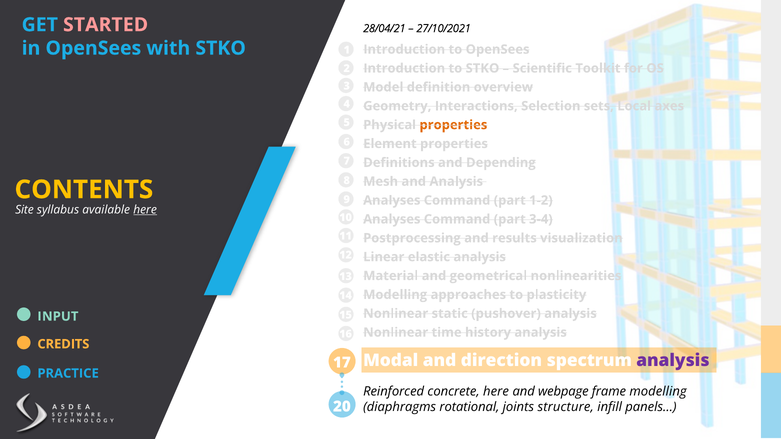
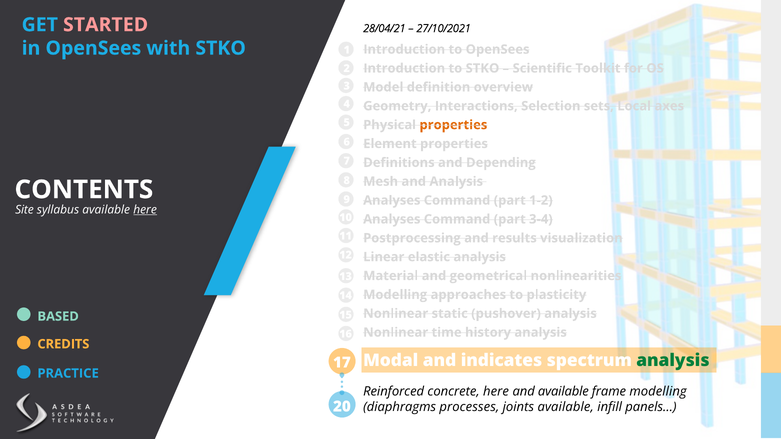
CONTENTS colour: yellow -> white (84, 190)
INPUT: INPUT -> BASED (58, 317)
direction: direction -> indicates (501, 361)
analysis colour: purple -> green (673, 361)
and webpage: webpage -> available (563, 392)
rotational: rotational -> processes (469, 407)
joints structure: structure -> available (566, 407)
